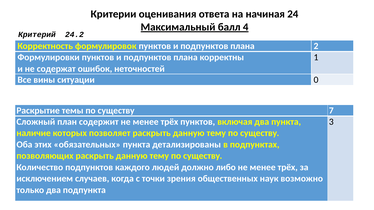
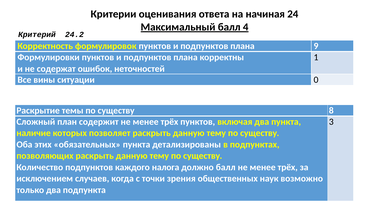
2: 2 -> 9 (316, 46)
7: 7 -> 8 (331, 111)
людей: людей -> налога (166, 168)
должно либо: либо -> балл (226, 168)
